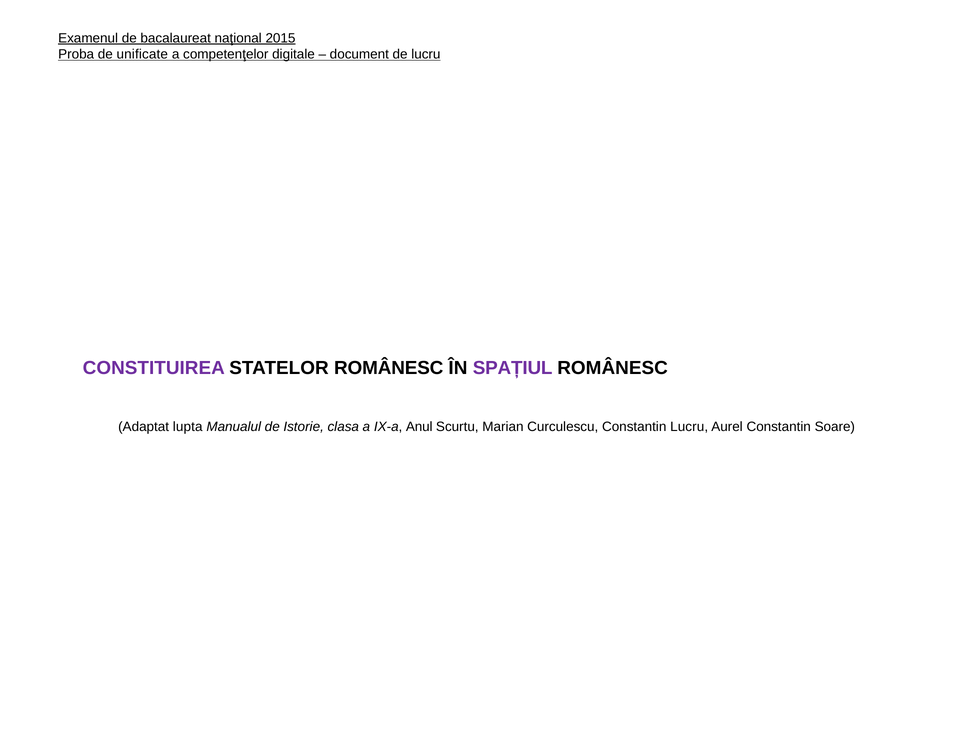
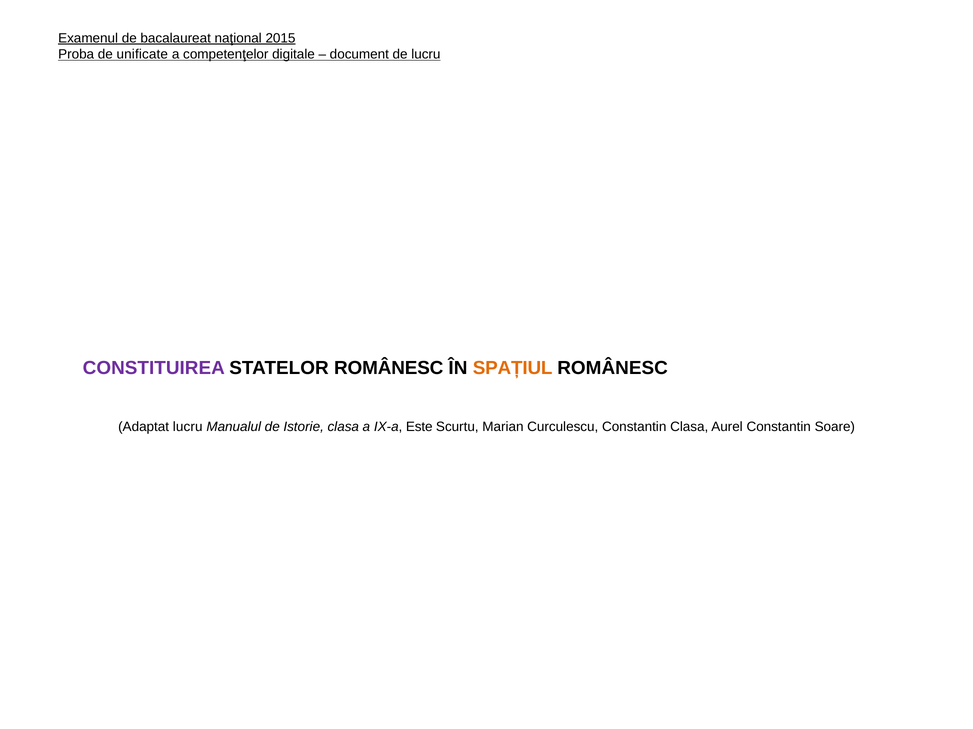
SPAȚIUL colour: purple -> orange (513, 368)
Adaptat lupta: lupta -> lucru (188, 427)
Anul: Anul -> Este (419, 427)
Constantin Lucru: Lucru -> Clasa (689, 427)
